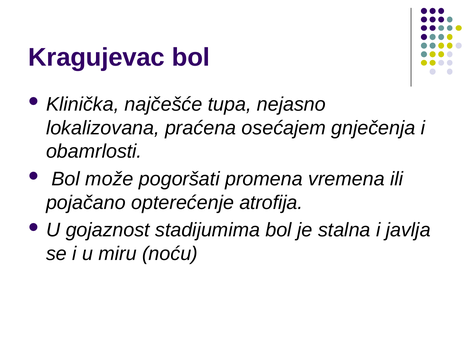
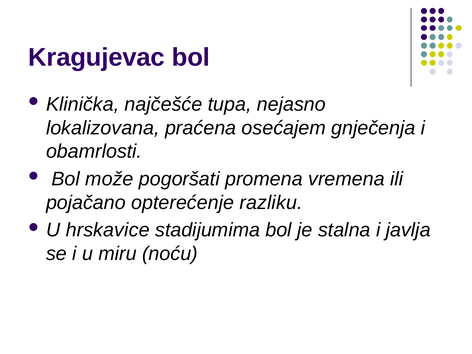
atrofija: atrofija -> razliku (271, 203)
gojaznost: gojaznost -> hrskavice (108, 230)
